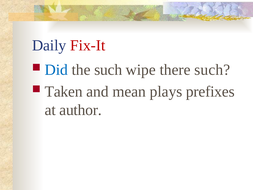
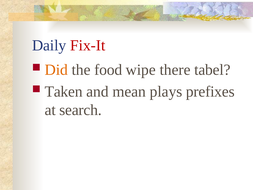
Did colour: blue -> orange (56, 70)
the such: such -> food (108, 70)
there such: such -> tabel (212, 70)
author: author -> search (81, 110)
